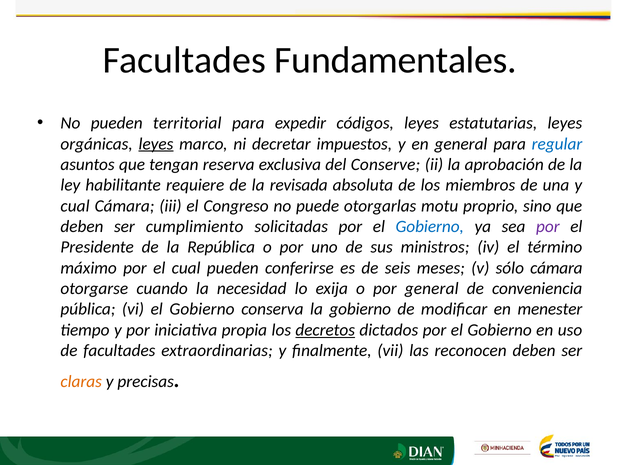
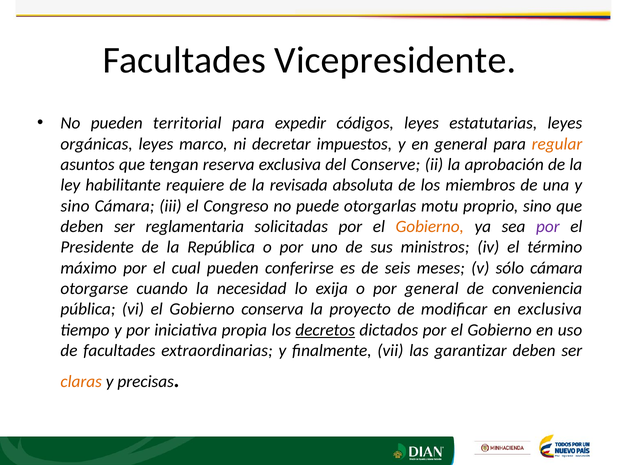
Fundamentales: Fundamentales -> Vicepresidente (395, 60)
leyes underline: present -> none (156, 144)
regular colour: blue -> orange (557, 144)
cual: cual -> sino (75, 206)
cumplimiento: cumplimiento -> reglamentaria (195, 227)
Gobierno colour: blue -> orange (430, 227)
la gobierno: gobierno -> proyecto (360, 309)
en menester: menester -> exclusiva (550, 309)
reconocen: reconocen -> garantizar (471, 351)
